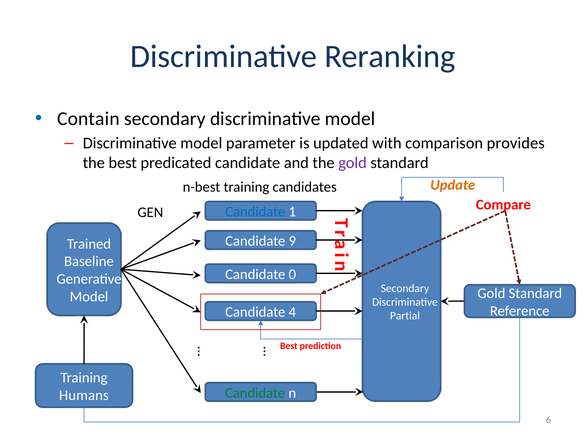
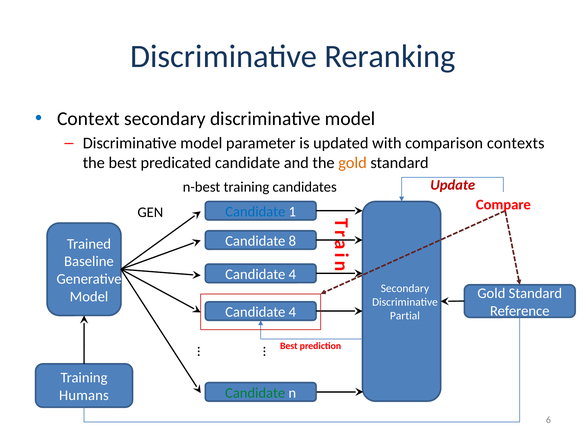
Contain: Contain -> Context (88, 119)
provides: provides -> contexts (516, 143)
gold colour: purple -> orange (353, 163)
Update colour: orange -> red (453, 185)
9: 9 -> 8 (292, 241)
0: 0 -> 4 (292, 274)
